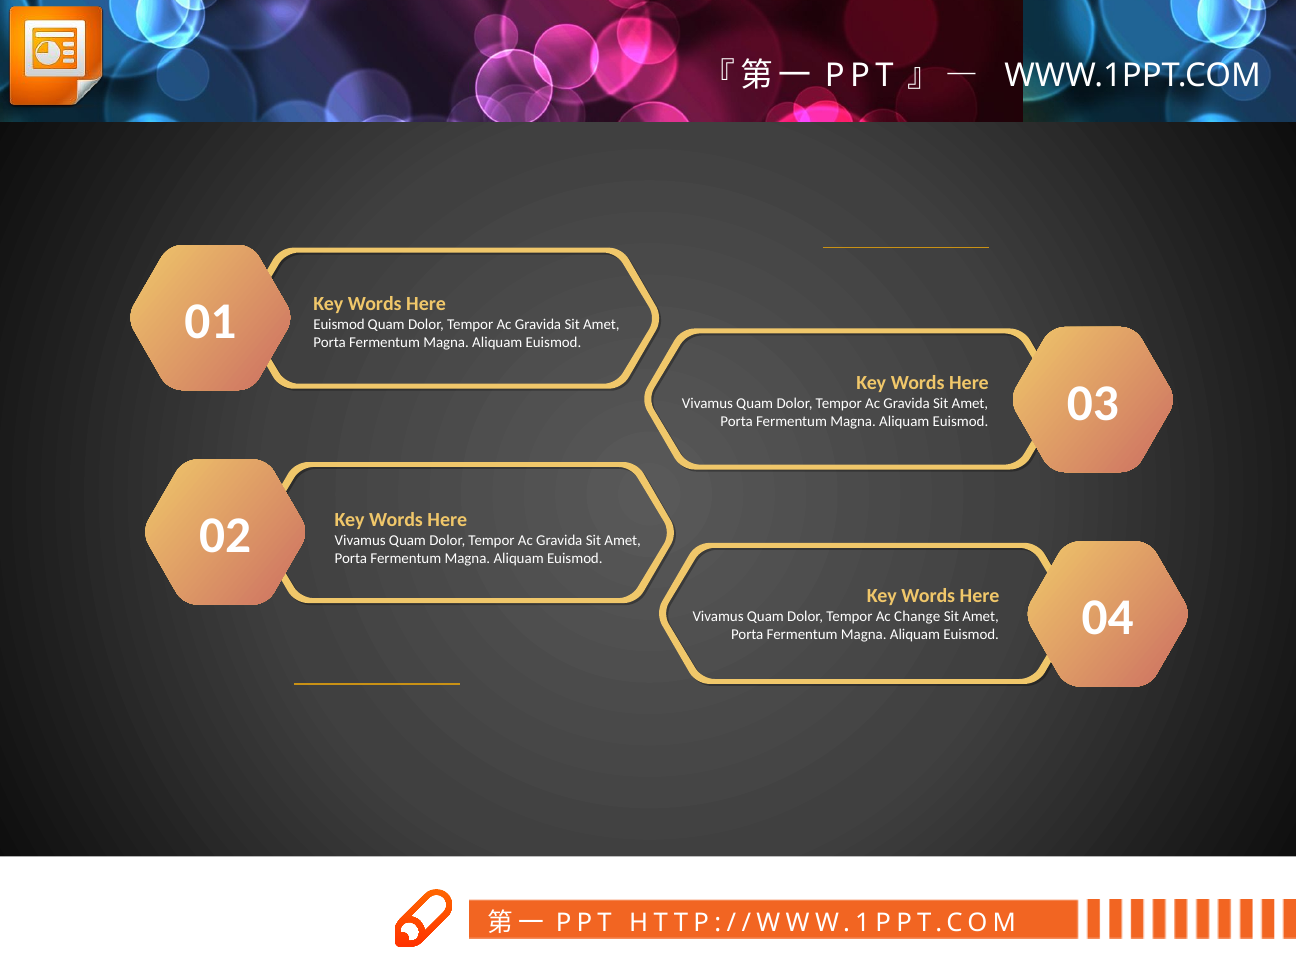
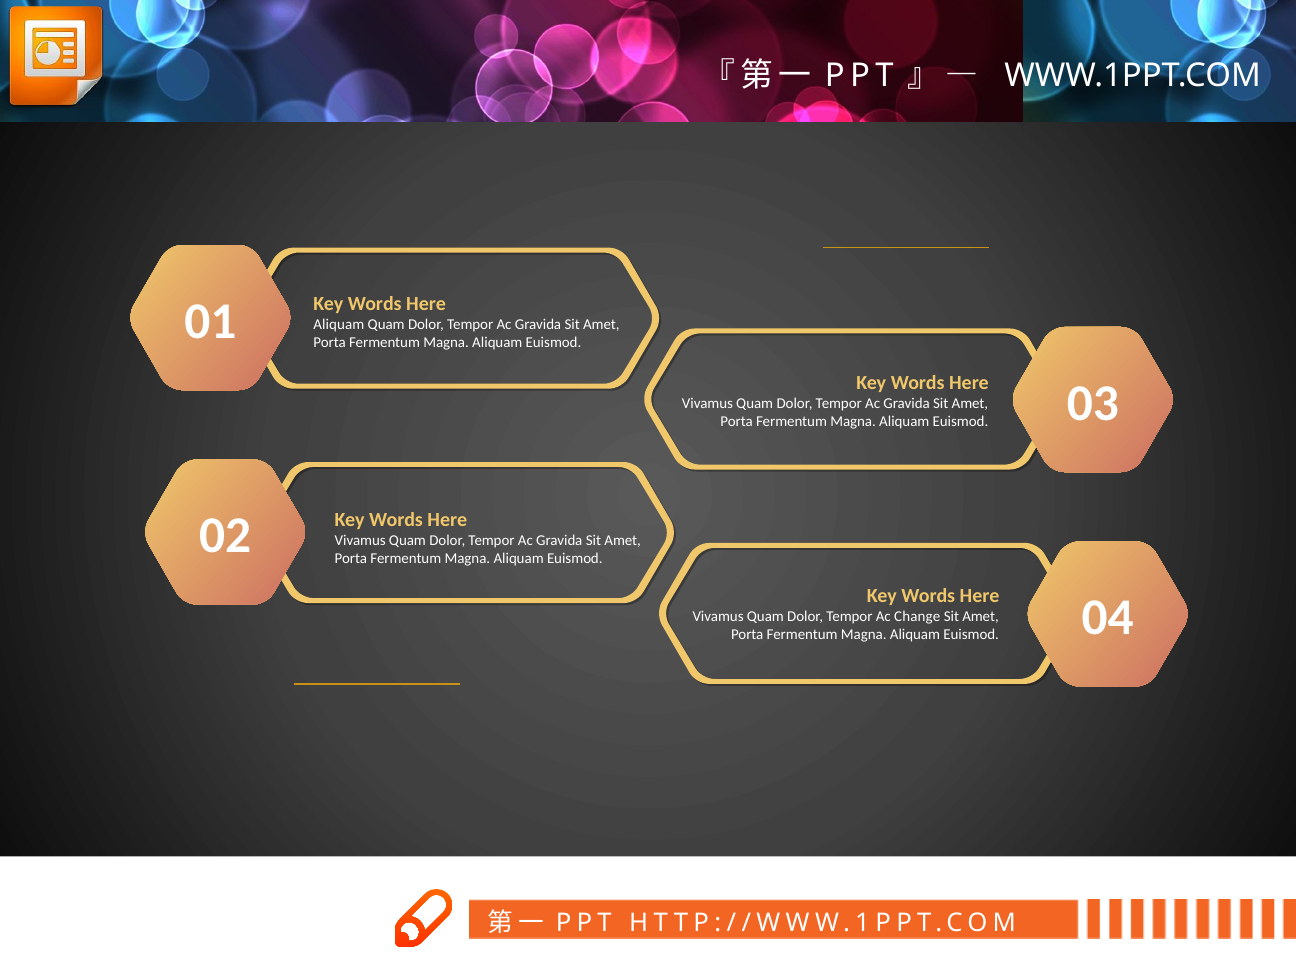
Euismod: Euismod -> Aliquam (339, 325)
